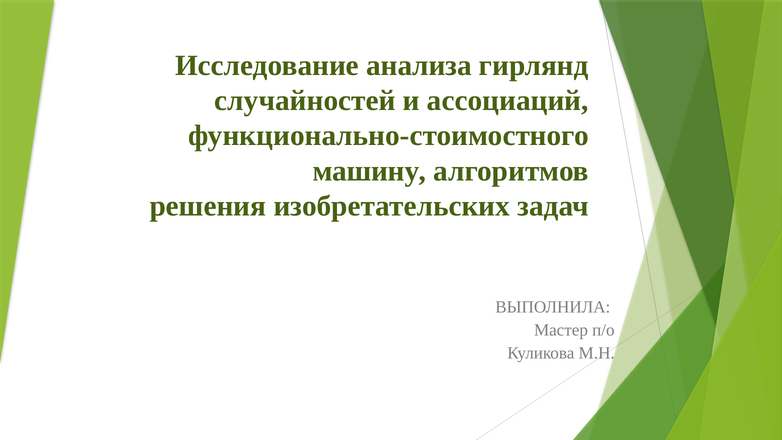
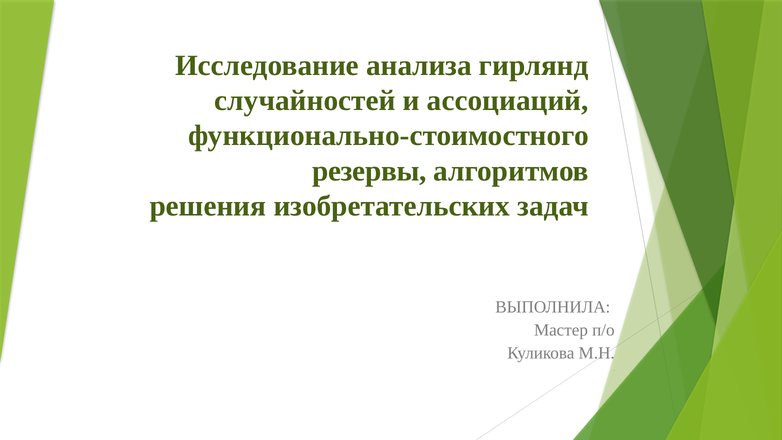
машину: машину -> резервы (369, 171)
